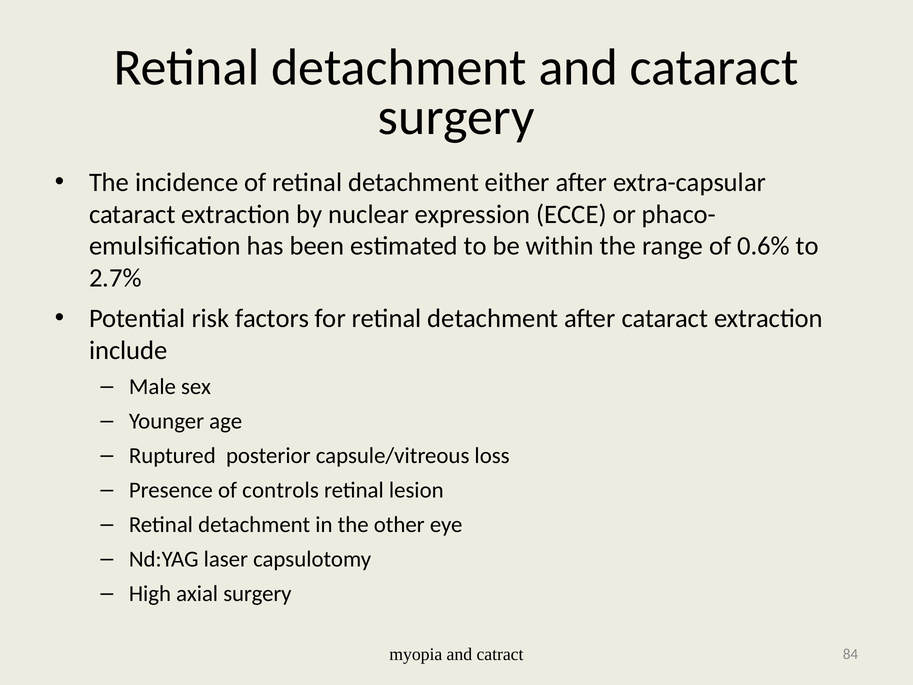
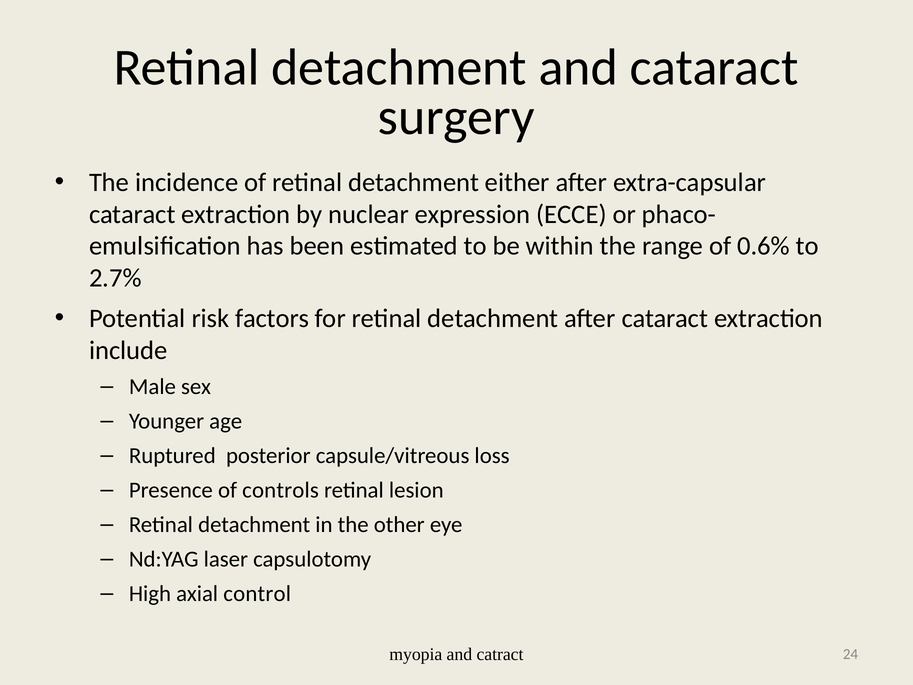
axial surgery: surgery -> control (257, 594)
84: 84 -> 24 (851, 654)
